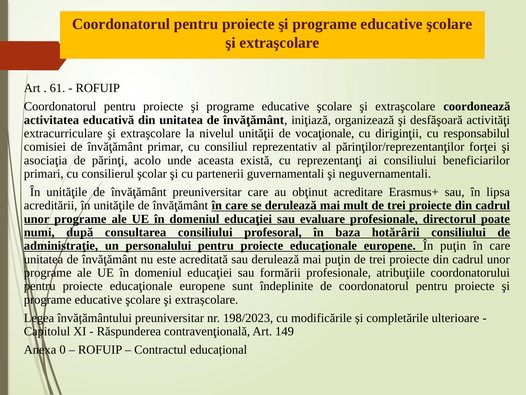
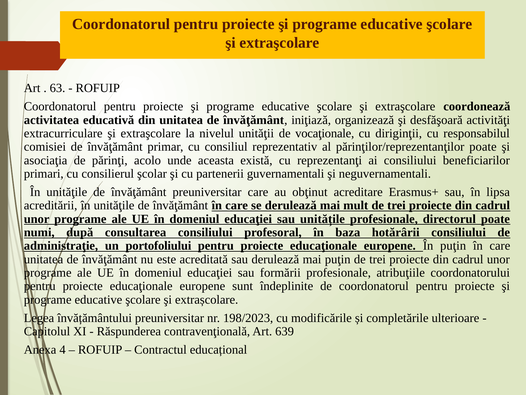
61: 61 -> 63 (58, 88)
părinţilor/reprezentanţilor forţei: forţei -> poate (483, 147)
evaluare: evaluare -> unitățile (322, 219)
personalului: personalului -> portofoliului (158, 246)
149: 149 -> 639 (285, 331)
0: 0 -> 4 (63, 349)
